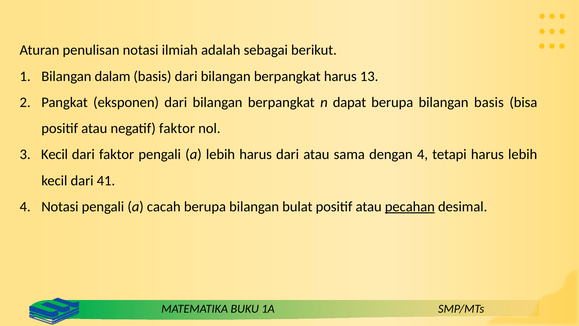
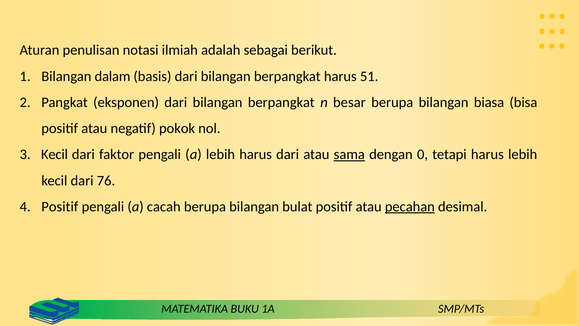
13: 13 -> 51 (369, 76)
dapat: dapat -> besar (349, 102)
bilangan basis: basis -> biasa (489, 102)
negatif faktor: faktor -> pokok (177, 128)
sama underline: none -> present (349, 154)
dengan 4: 4 -> 0 (422, 154)
41: 41 -> 76 (106, 180)
Notasi: Notasi -> Positif (60, 206)
